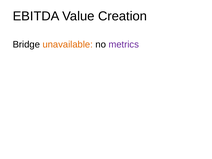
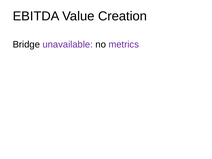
unavailable colour: orange -> purple (68, 44)
